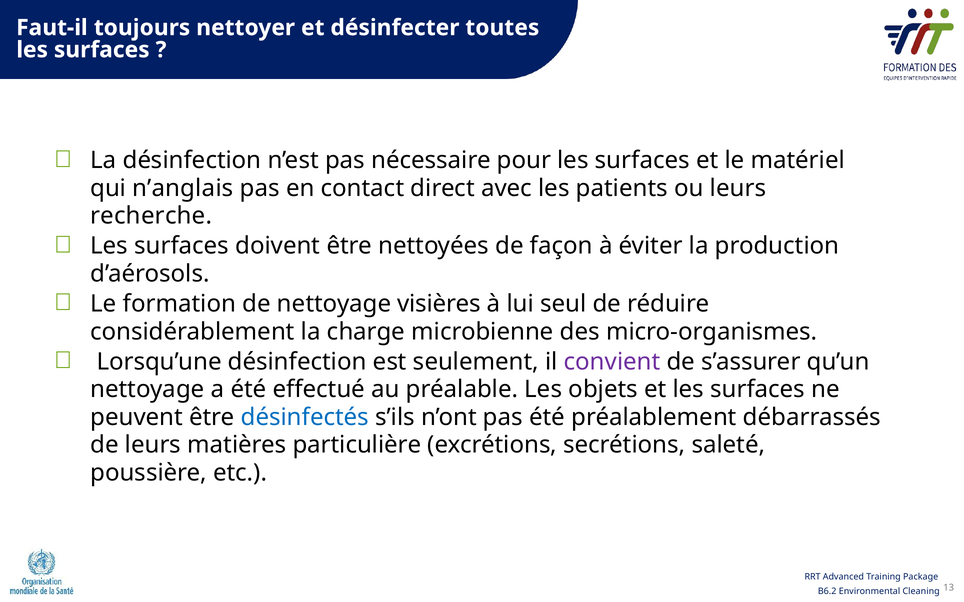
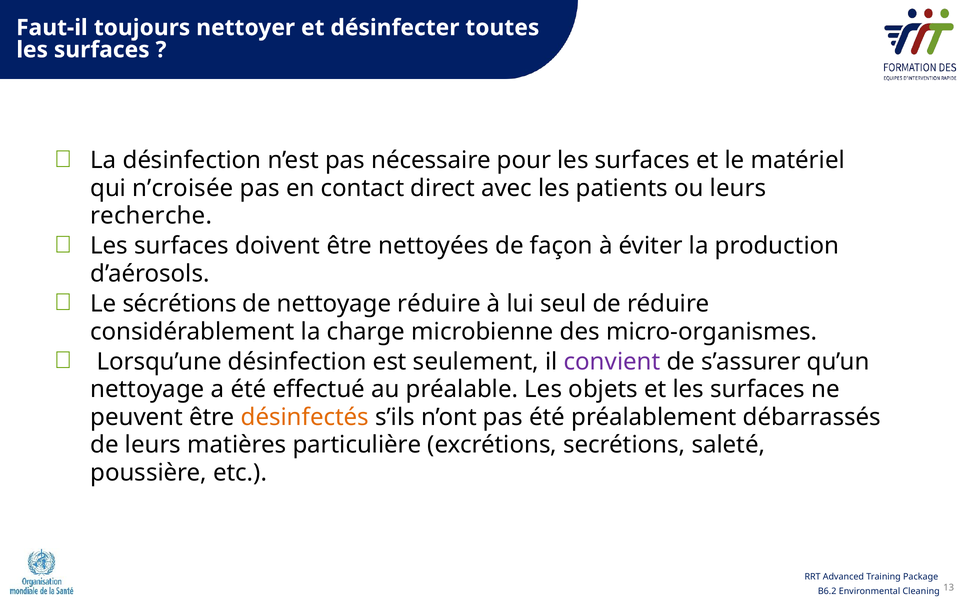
n’anglais: n’anglais -> n’croisée (183, 188)
formation: formation -> sécrétions (180, 304)
nettoyage visières: visières -> réduire (439, 304)
désinfectés colour: blue -> orange (305, 417)
